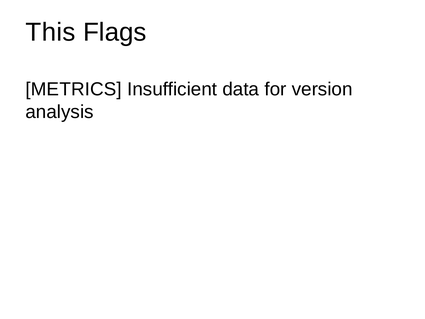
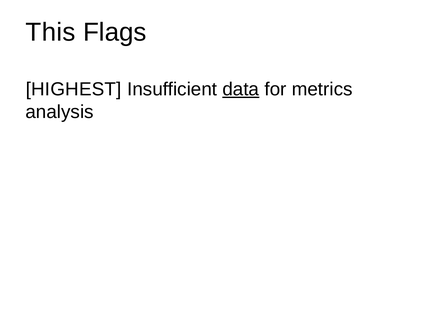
METRICS: METRICS -> HIGHEST (74, 89)
data underline: none -> present (241, 89)
version: version -> metrics (322, 89)
